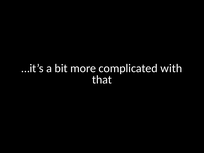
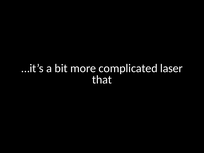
with: with -> laser (171, 68)
